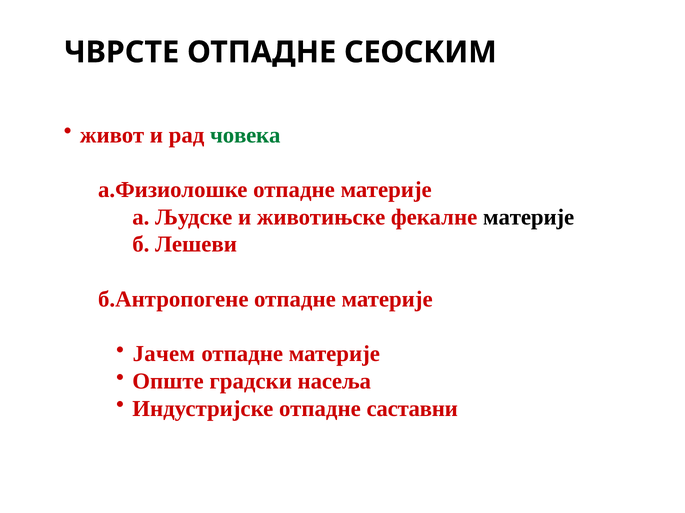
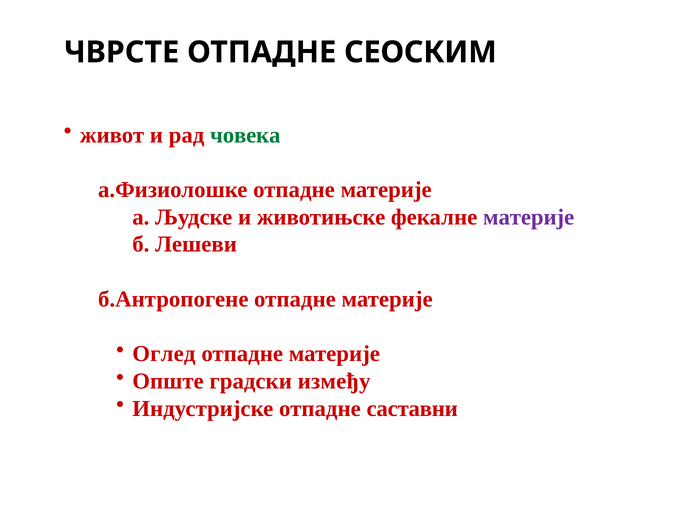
материје colour: black -> purple (529, 217)
Јачем: Јачем -> Оглед (164, 354)
насеља: насеља -> између (334, 382)
